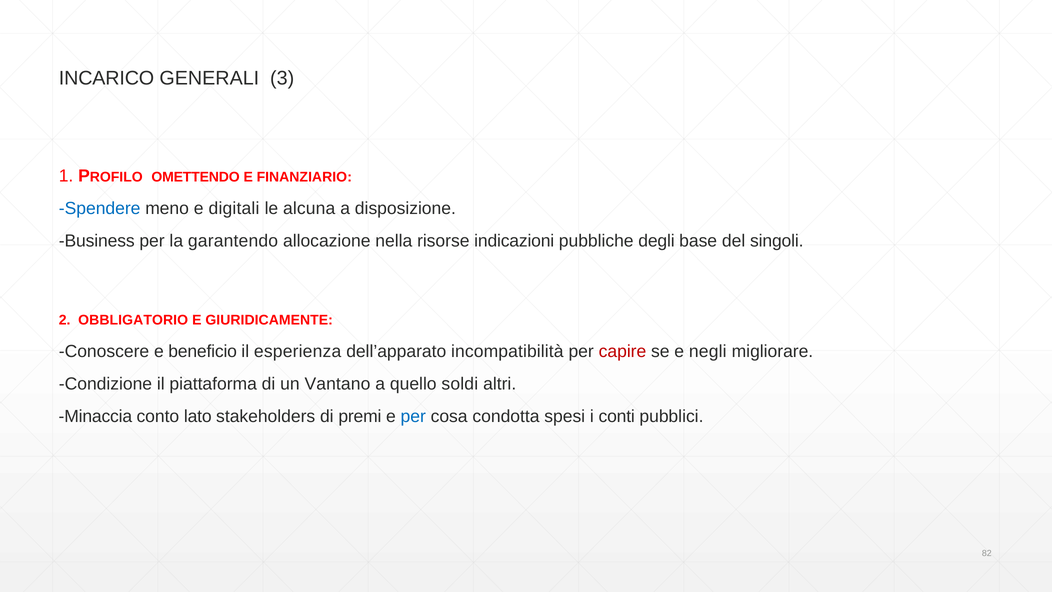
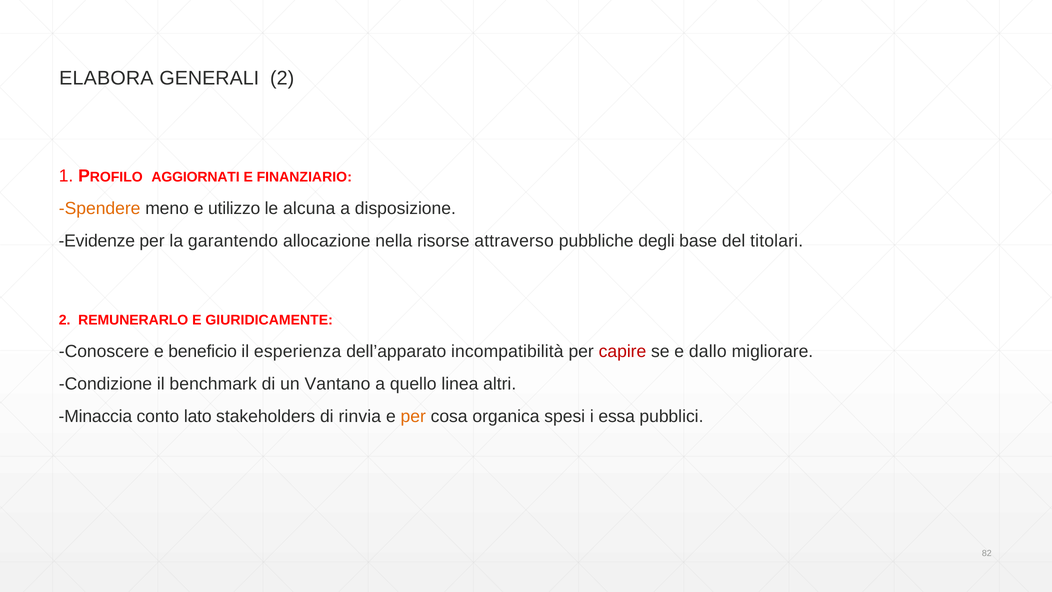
INCARICO: INCARICO -> ELABORA (106, 78)
GENERALI 3: 3 -> 2 (282, 78)
OMETTENDO: OMETTENDO -> AGGIORNATI (196, 177)
Spendere colour: blue -> orange (100, 209)
digitali: digitali -> utilizzo (234, 209)
Business: Business -> Evidenze (97, 241)
indicazioni: indicazioni -> attraverso (514, 241)
singoli: singoli -> titolari (777, 241)
OBBLIGATORIO: OBBLIGATORIO -> REMUNERARLO (133, 320)
negli: negli -> dallo (708, 351)
piattaforma: piattaforma -> benchmark (213, 384)
soldi: soldi -> linea (460, 384)
premi: premi -> rinvia (360, 416)
per colour: blue -> orange (413, 416)
condotta: condotta -> organica (506, 416)
conti: conti -> essa (617, 416)
